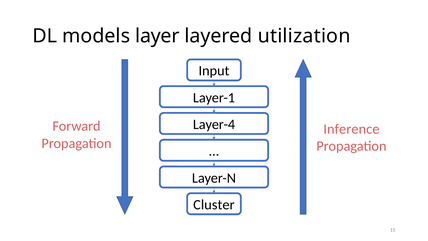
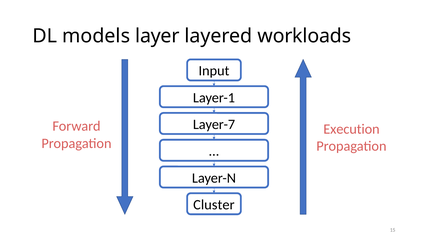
utilization: utilization -> workloads (304, 36)
Layer-4: Layer-4 -> Layer-7 (214, 124)
Inference: Inference -> Execution (351, 129)
